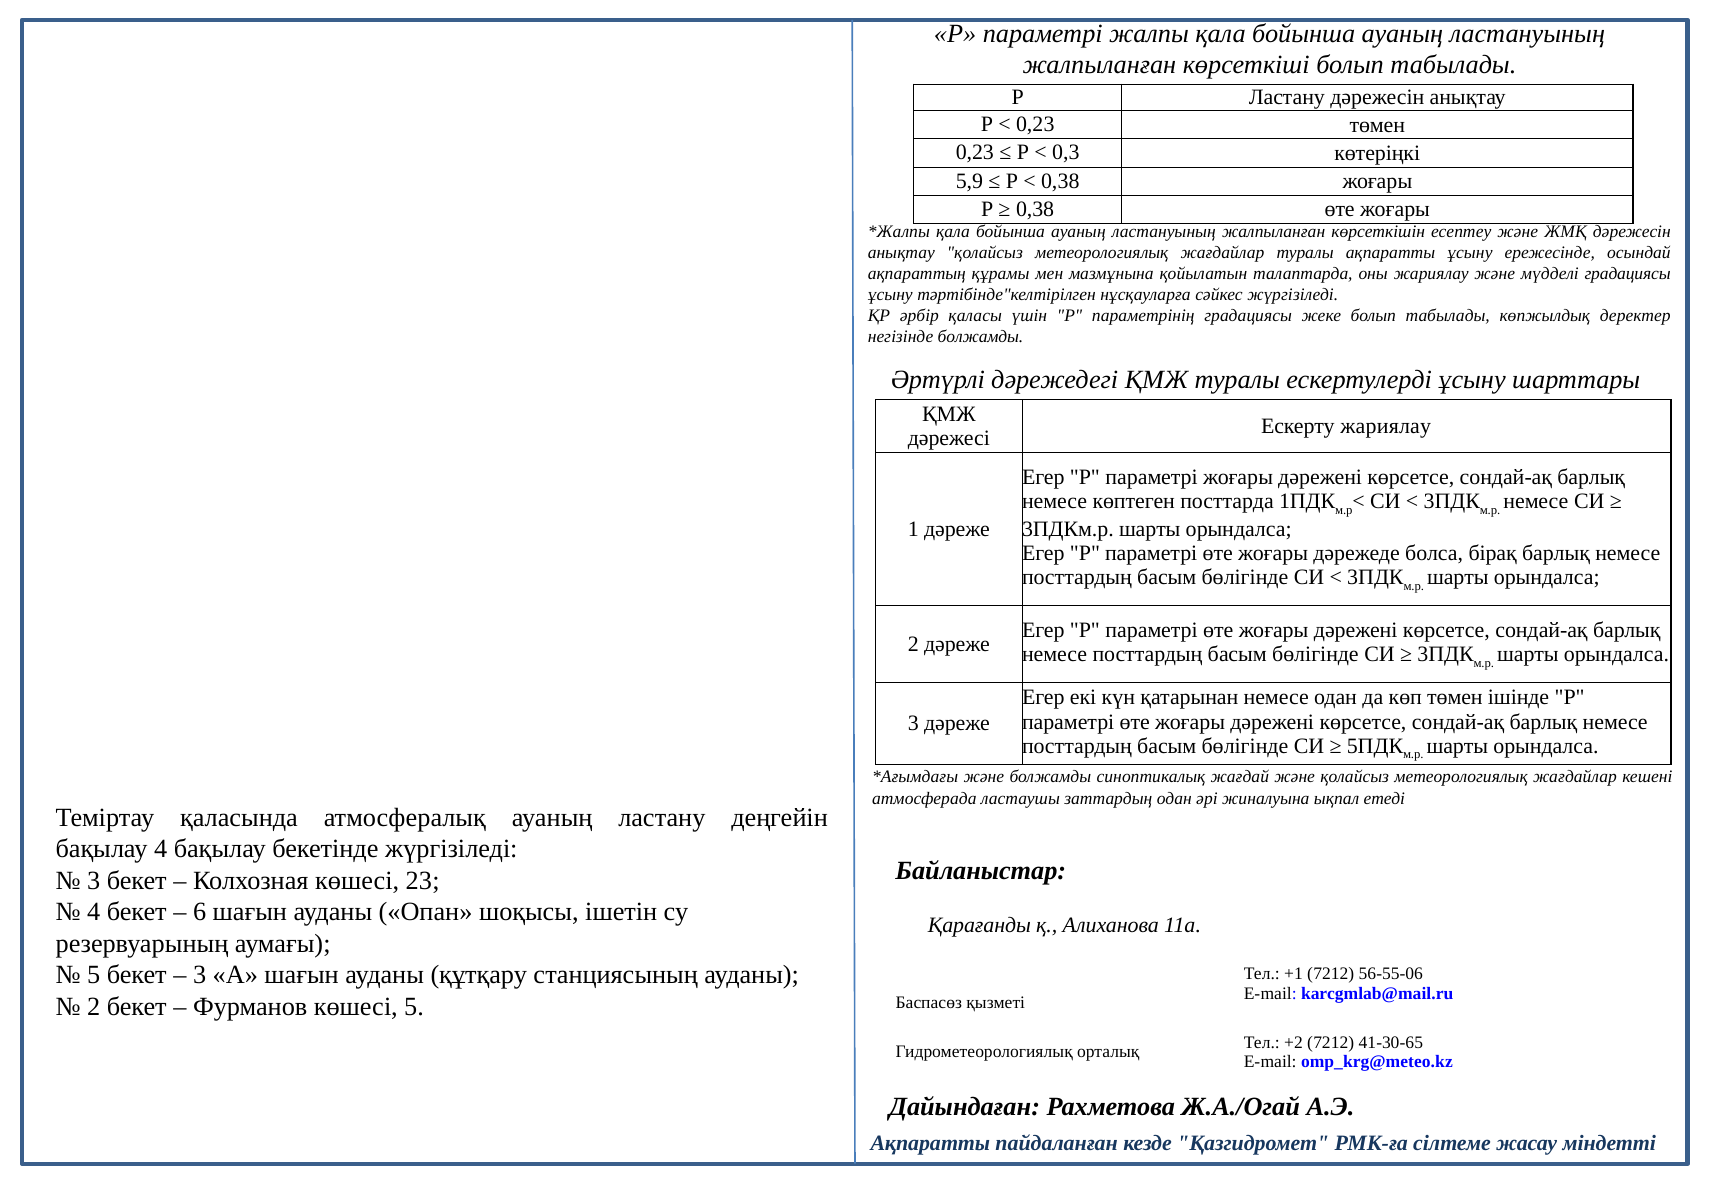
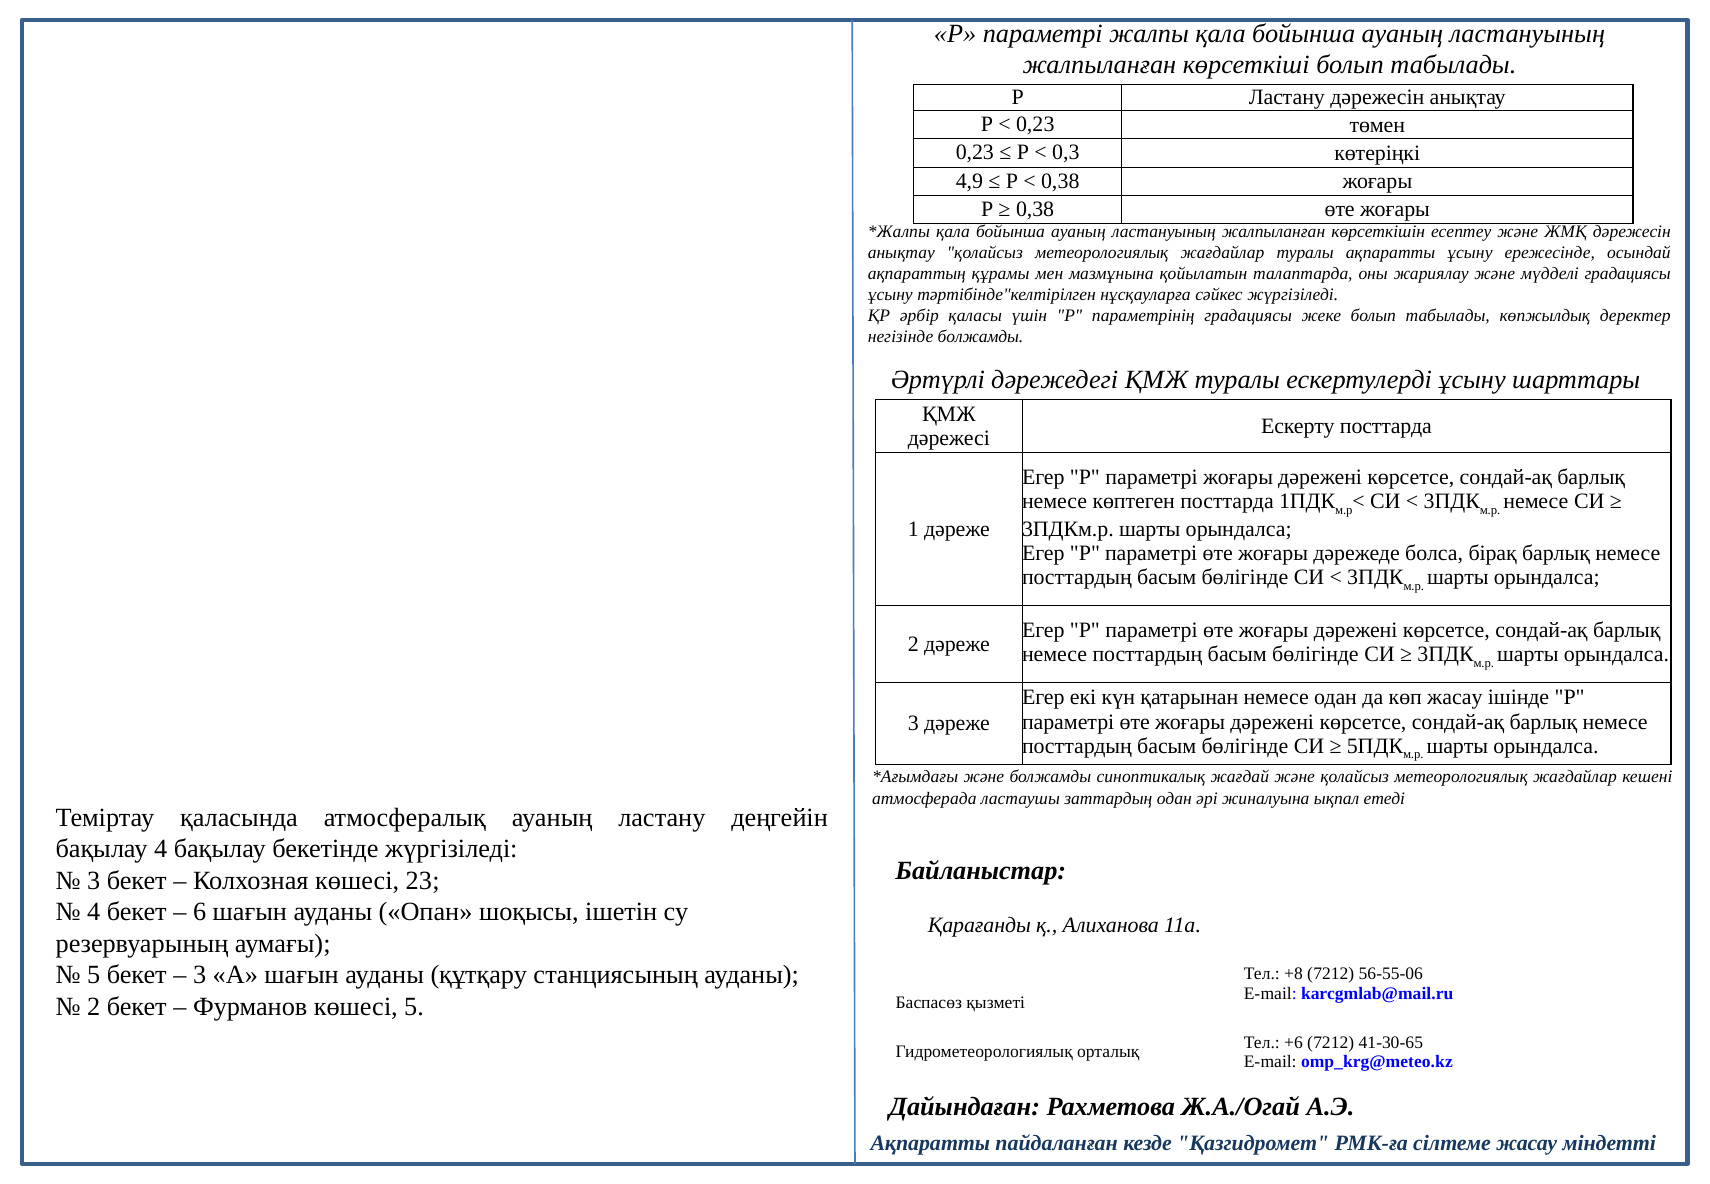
5,9: 5,9 -> 4,9 (969, 181)
Ескерту жариялау: жариялау -> посттарда (1386, 426)
көп төмен: төмен -> жасау (1455, 698)
+1: +1 -> +8 (1293, 974)
+2: +2 -> +6 (1293, 1042)
